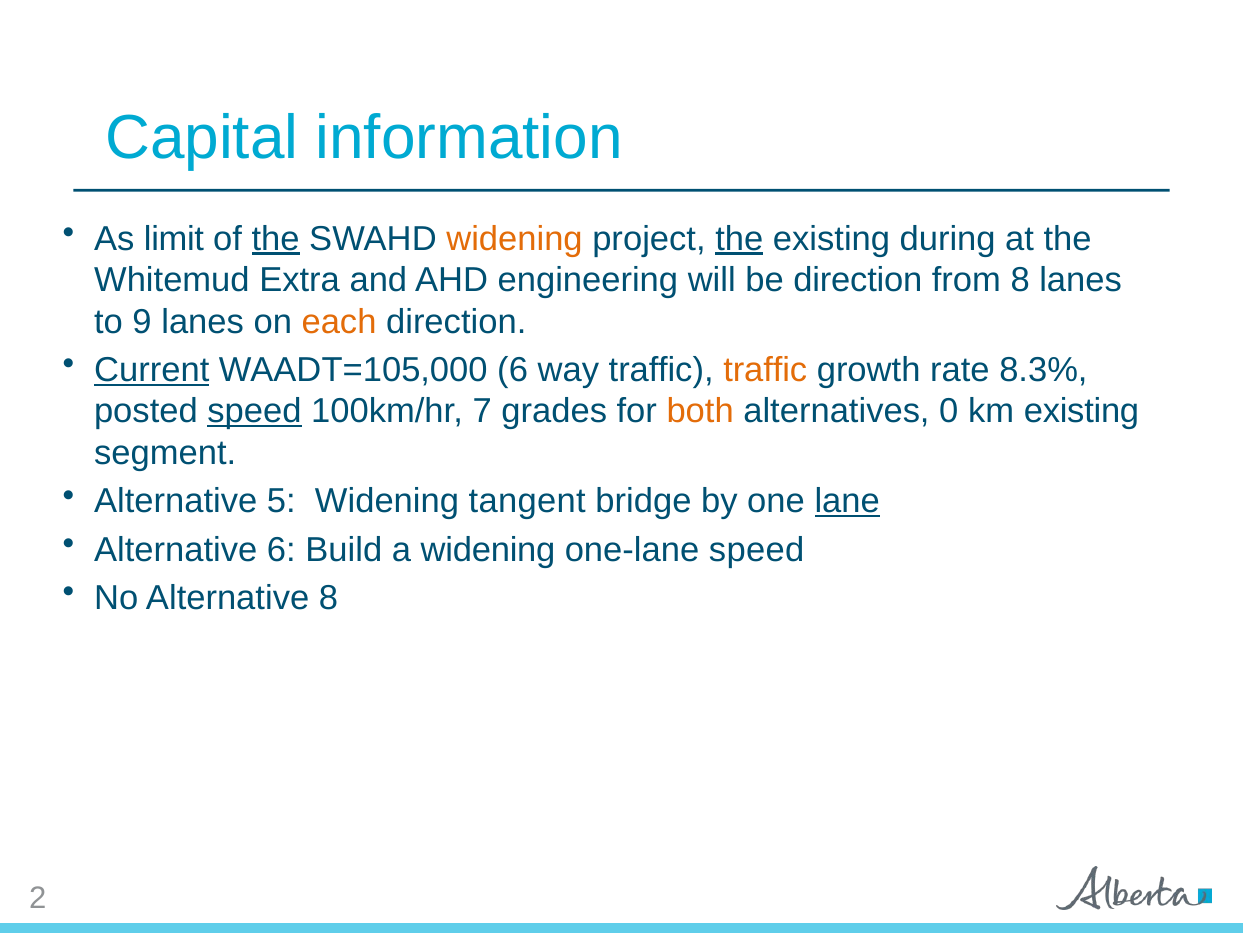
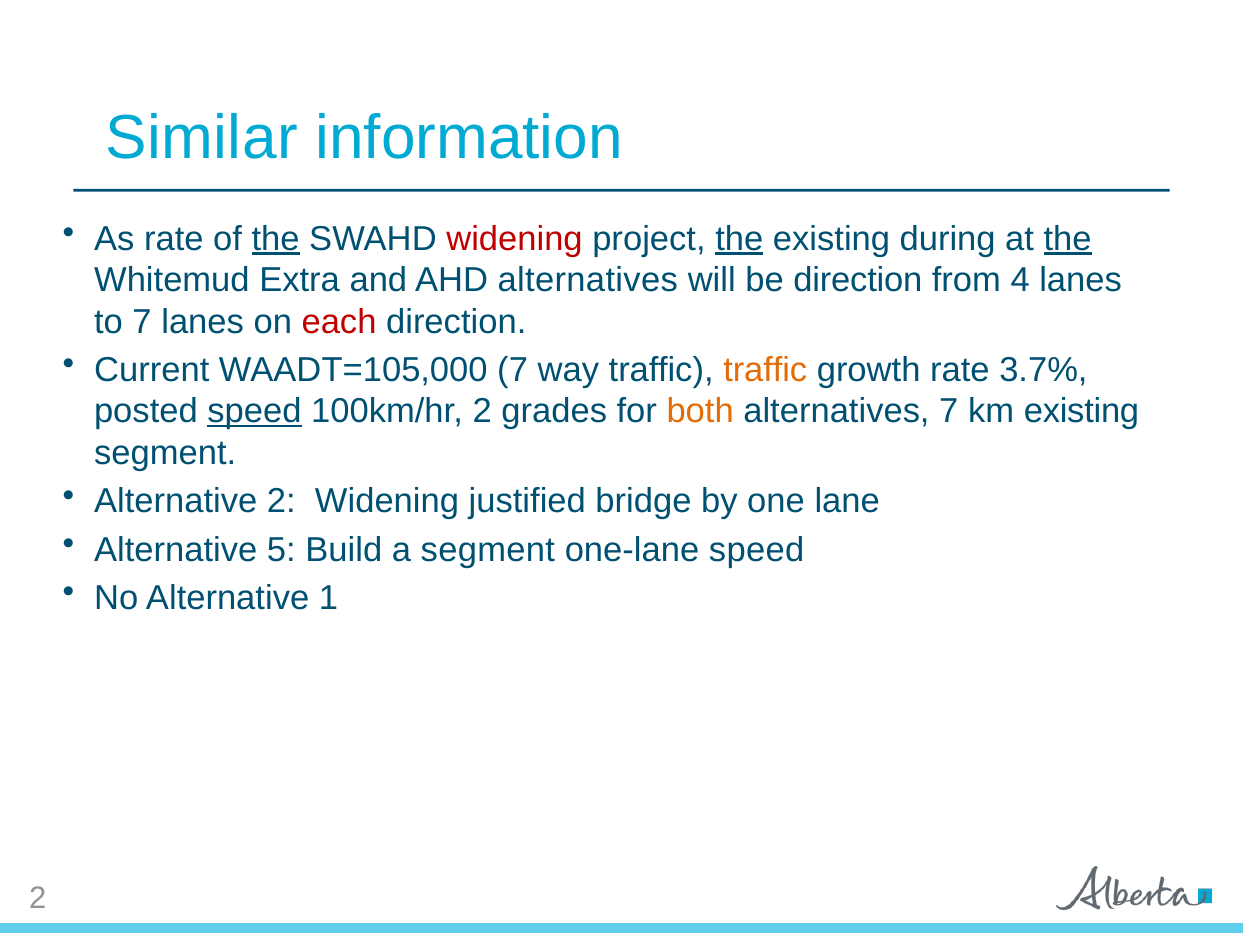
Capital: Capital -> Similar (202, 138)
As limit: limit -> rate (174, 238)
widening colour: orange -> red (515, 238)
the underline: none -> present (1068, 238)
AHD engineering: engineering -> alternatives (588, 280)
from 8: 8 -> 4 (1020, 280)
to 9: 9 -> 7 (142, 321)
each colour: orange -> red (339, 321)
Current underline: present -> none (152, 370)
WAADT=105,000 6: 6 -> 7 (513, 370)
8.3%: 8.3% -> 3.7% (1043, 370)
100km/hr 7: 7 -> 2 (482, 411)
alternatives 0: 0 -> 7 (949, 411)
Alternative 5: 5 -> 2 (281, 501)
tangent: tangent -> justified (527, 501)
lane underline: present -> none (847, 501)
Alternative 6: 6 -> 5 (281, 549)
a widening: widening -> segment (488, 549)
Alternative 8: 8 -> 1 (329, 598)
